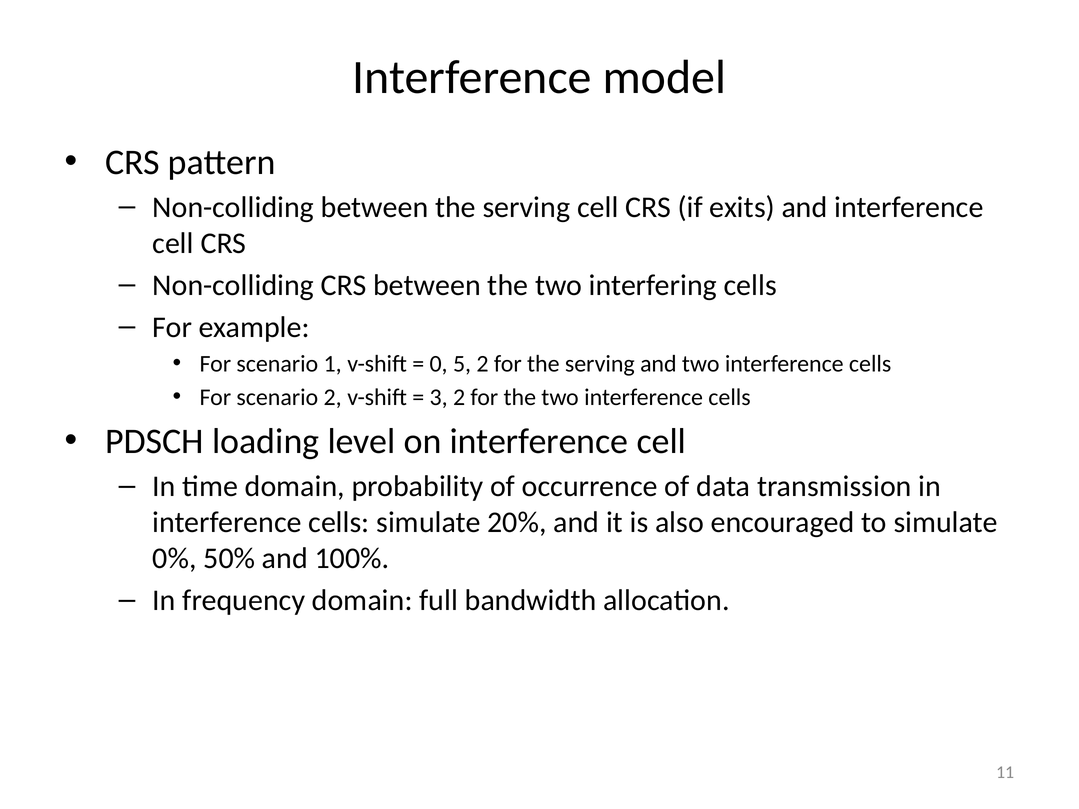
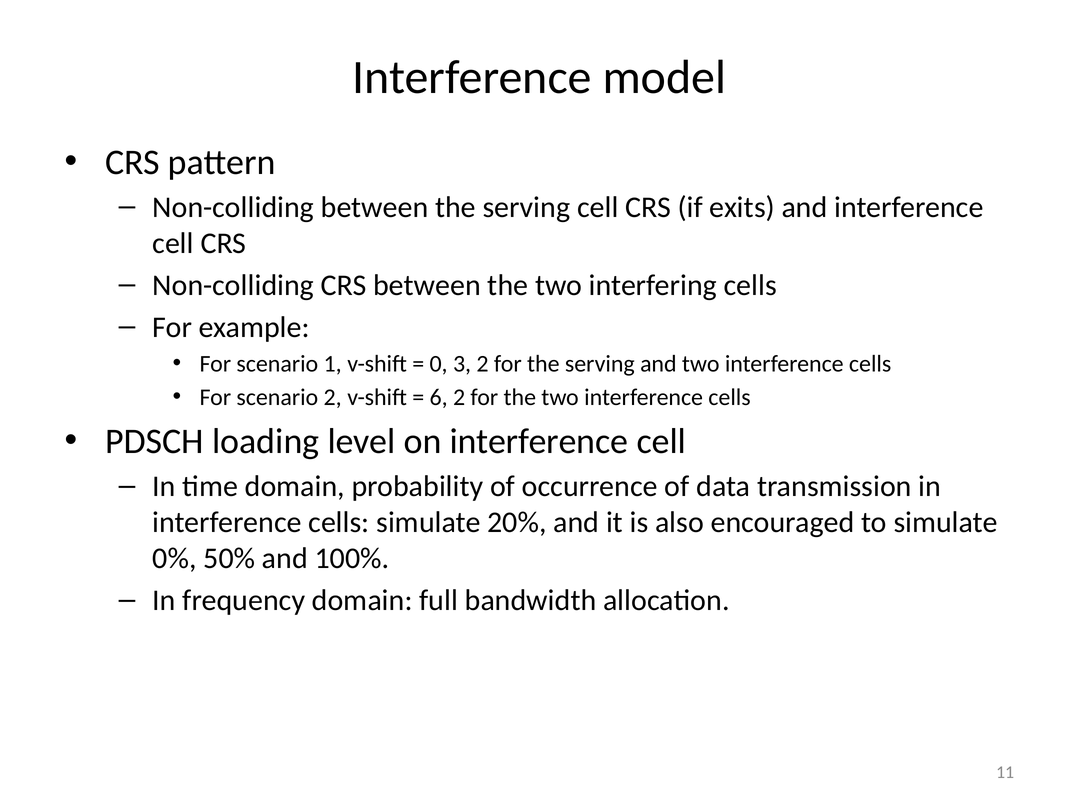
5: 5 -> 3 (462, 364)
3: 3 -> 6 (439, 398)
